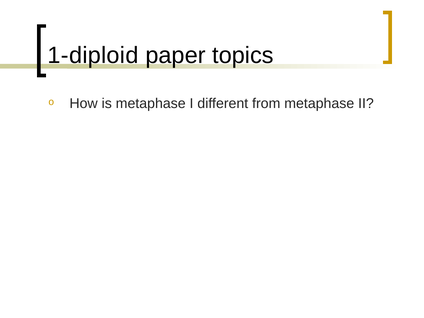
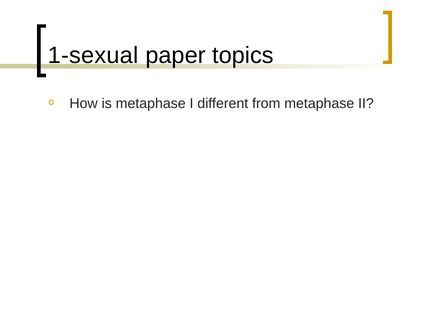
1-diploid: 1-diploid -> 1-sexual (93, 55)
